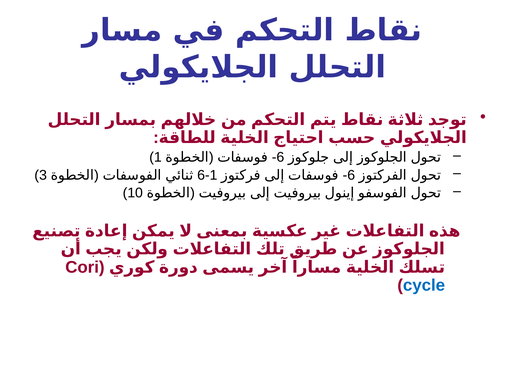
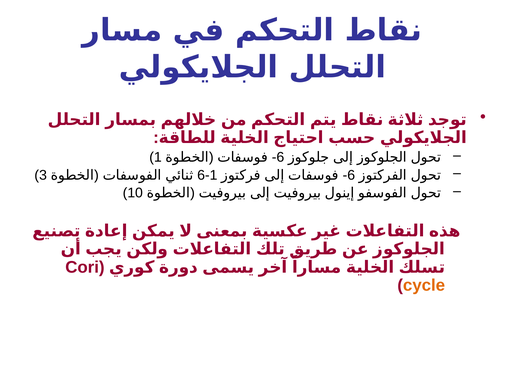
cycle colour: blue -> orange (424, 286)
